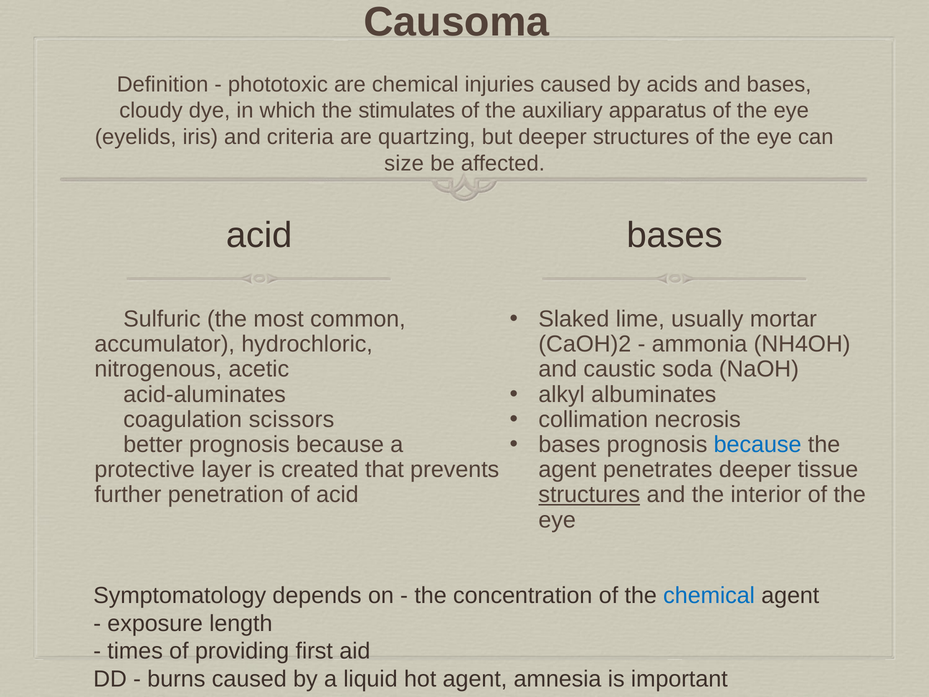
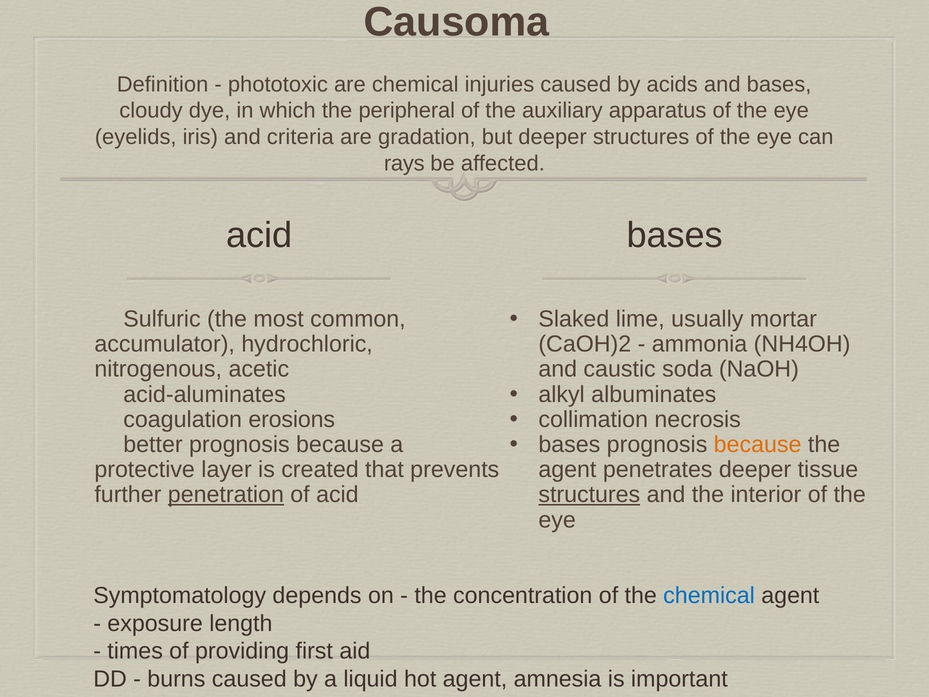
stimulates: stimulates -> peripheral (407, 111)
quartzing: quartzing -> gradation (427, 137)
size: size -> rays (404, 163)
scissors: scissors -> erosions (292, 419)
because colour: blue -> orange (758, 444)
penetration underline: none -> present (226, 495)
